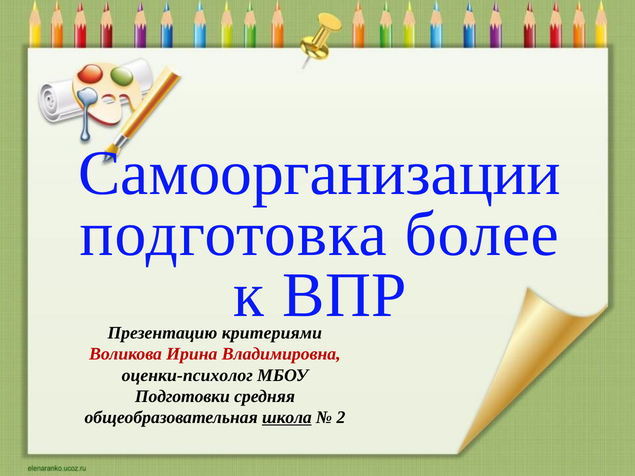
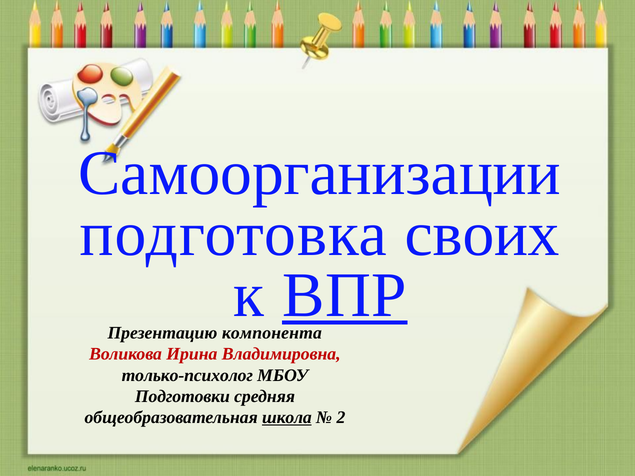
более: более -> своих (482, 235)
ВПР underline: none -> present (344, 295)
критериями: критериями -> компонента (272, 333)
оценки-психолог: оценки-психолог -> только-психолог (187, 375)
